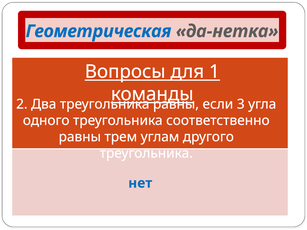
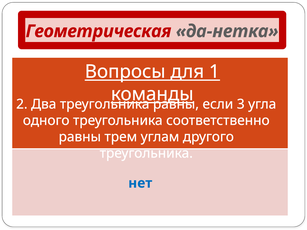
Геометрическая colour: blue -> red (98, 31)
